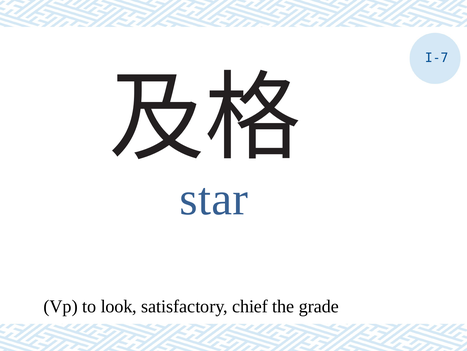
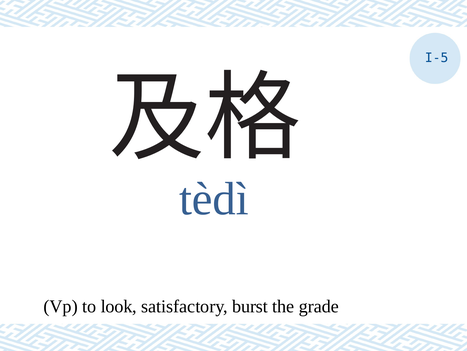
I-7: I-7 -> I-5 (437, 58)
star: star -> tèdì (214, 199)
chief: chief -> burst (250, 306)
